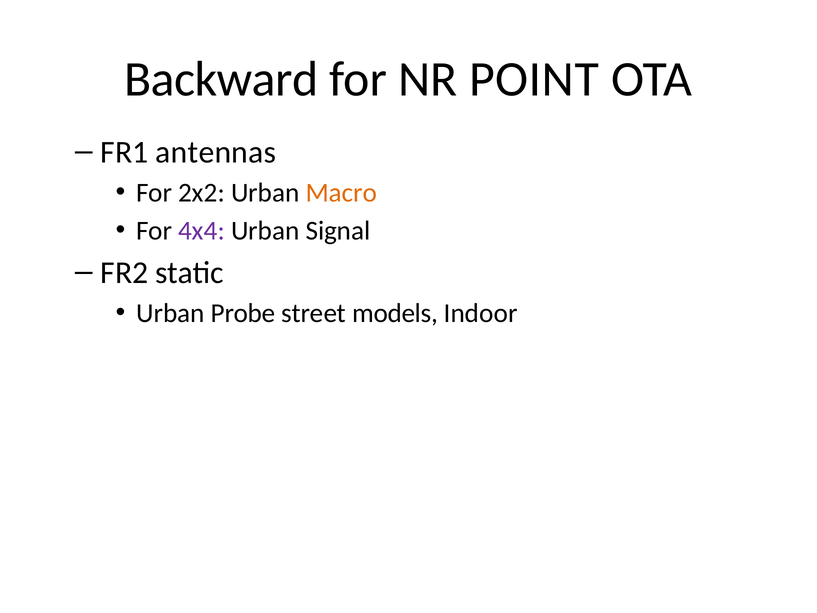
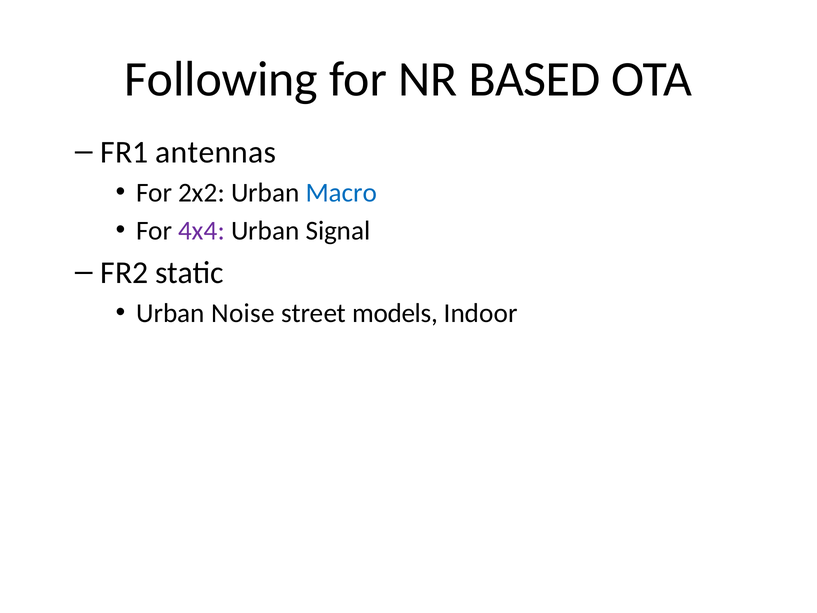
Backward: Backward -> Following (221, 79)
POINT: POINT -> BASED (534, 79)
Macro colour: orange -> blue (341, 192)
Probe: Probe -> Noise (243, 313)
